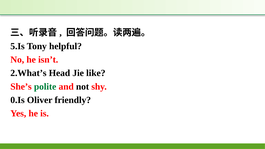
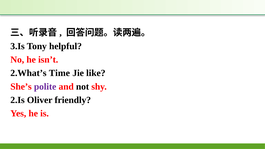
5.Is: 5.Is -> 3.Is (18, 46)
Head: Head -> Time (59, 73)
polite colour: green -> purple (45, 87)
0.Is: 0.Is -> 2.Is (18, 100)
